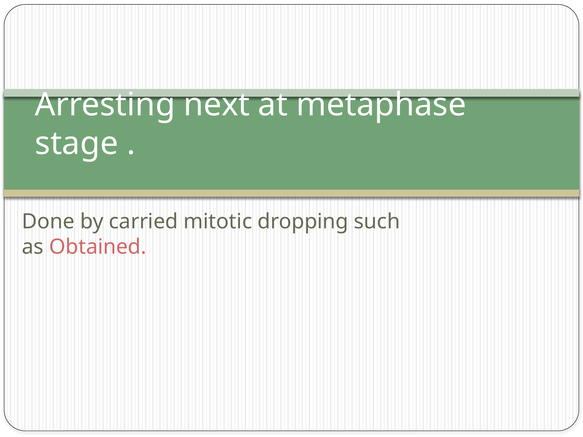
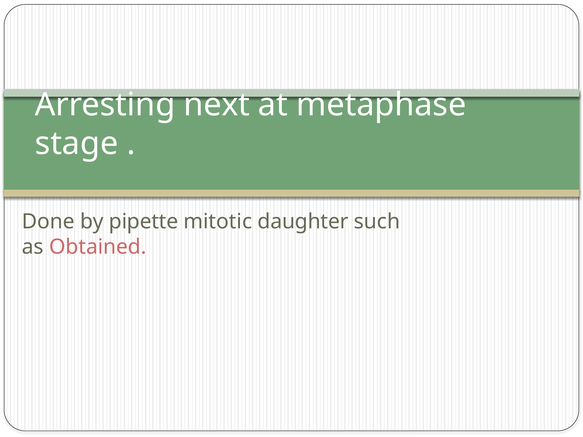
carried: carried -> pipette (144, 222)
dropping: dropping -> daughter (303, 222)
